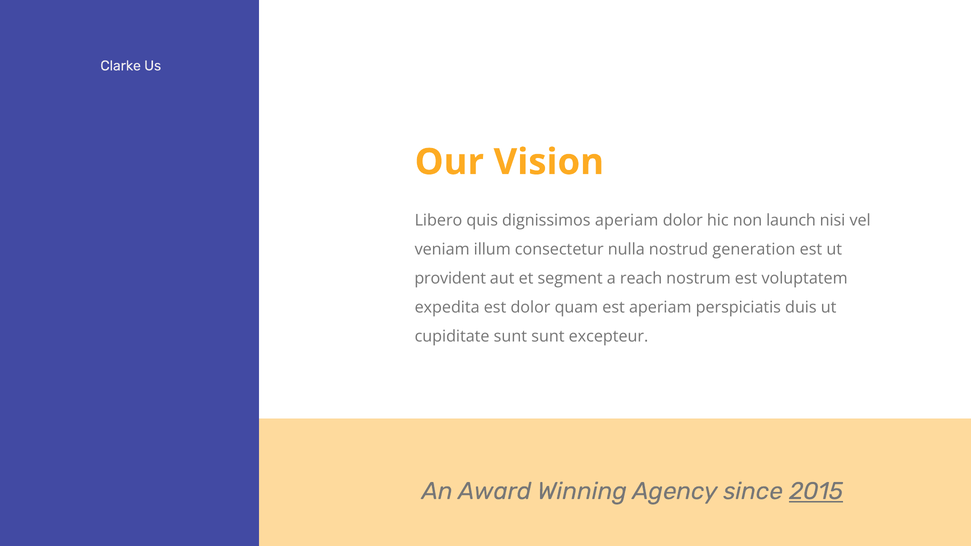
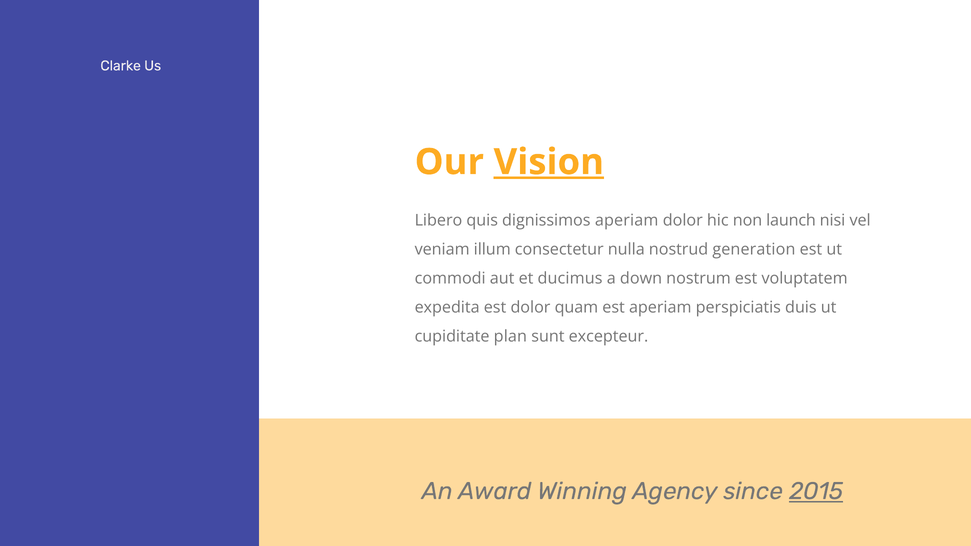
Vision underline: none -> present (549, 162)
provident: provident -> commodi (450, 279)
segment: segment -> ducimus (570, 279)
reach: reach -> down (641, 279)
cupiditate sunt: sunt -> plan (510, 337)
